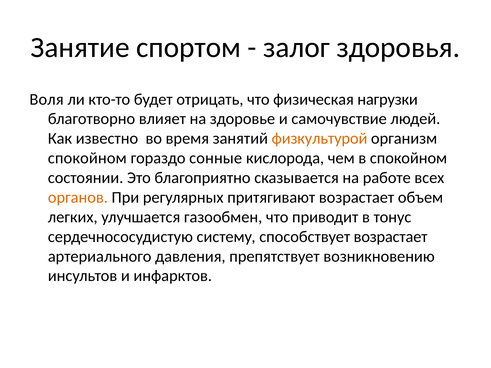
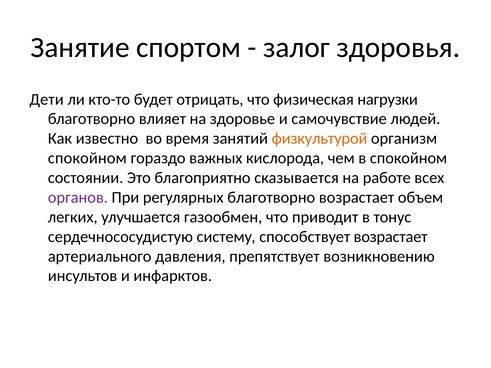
Воля: Воля -> Дети (47, 99)
сонные: сонные -> важных (216, 158)
органов colour: orange -> purple (78, 198)
регулярных притягивают: притягивают -> благотворно (271, 198)
